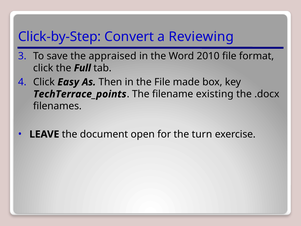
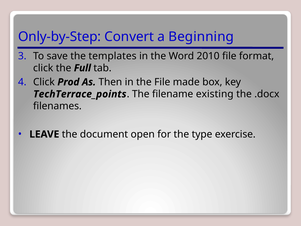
Click-by-Step: Click-by-Step -> Only-by-Step (60, 37)
Reviewing: Reviewing -> Beginning (201, 37)
appraised: appraised -> templates (113, 56)
Easy: Easy -> Prod (68, 82)
turn: turn -> type (202, 134)
